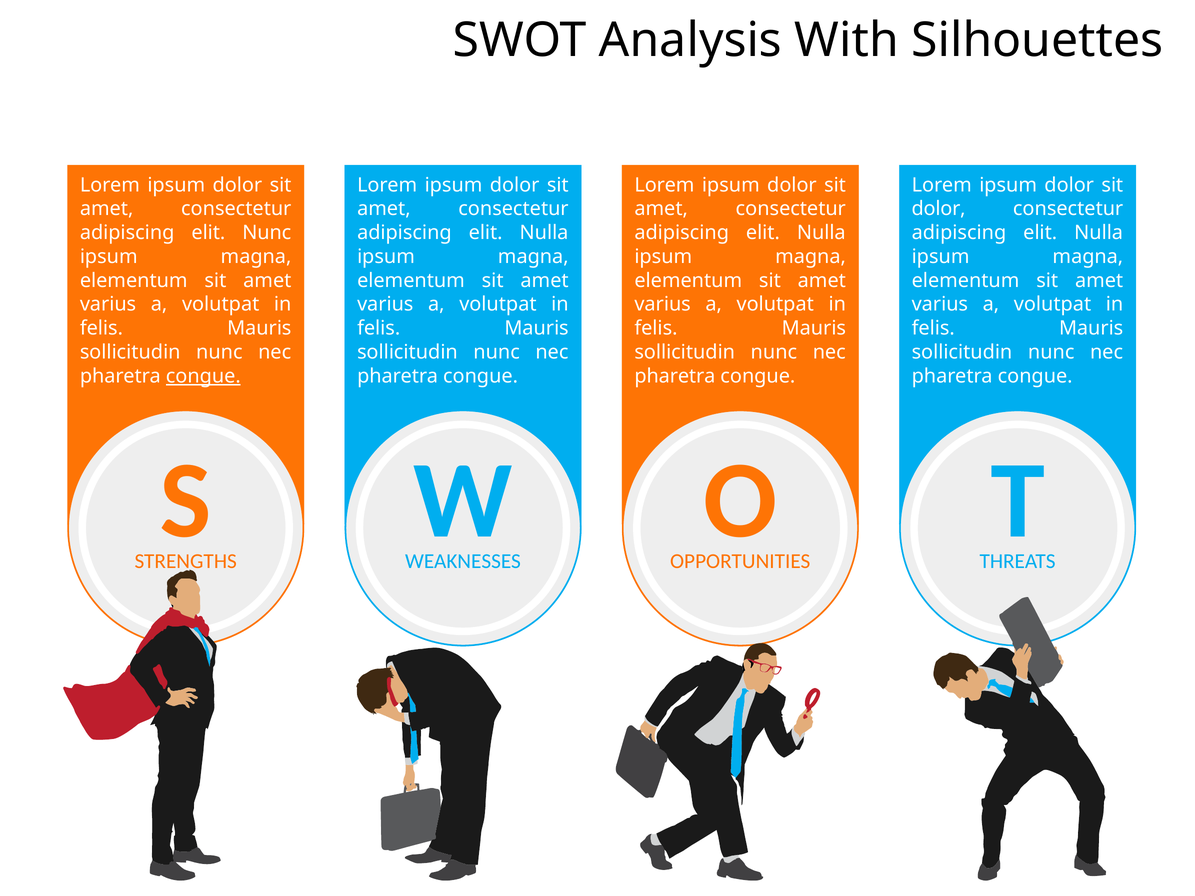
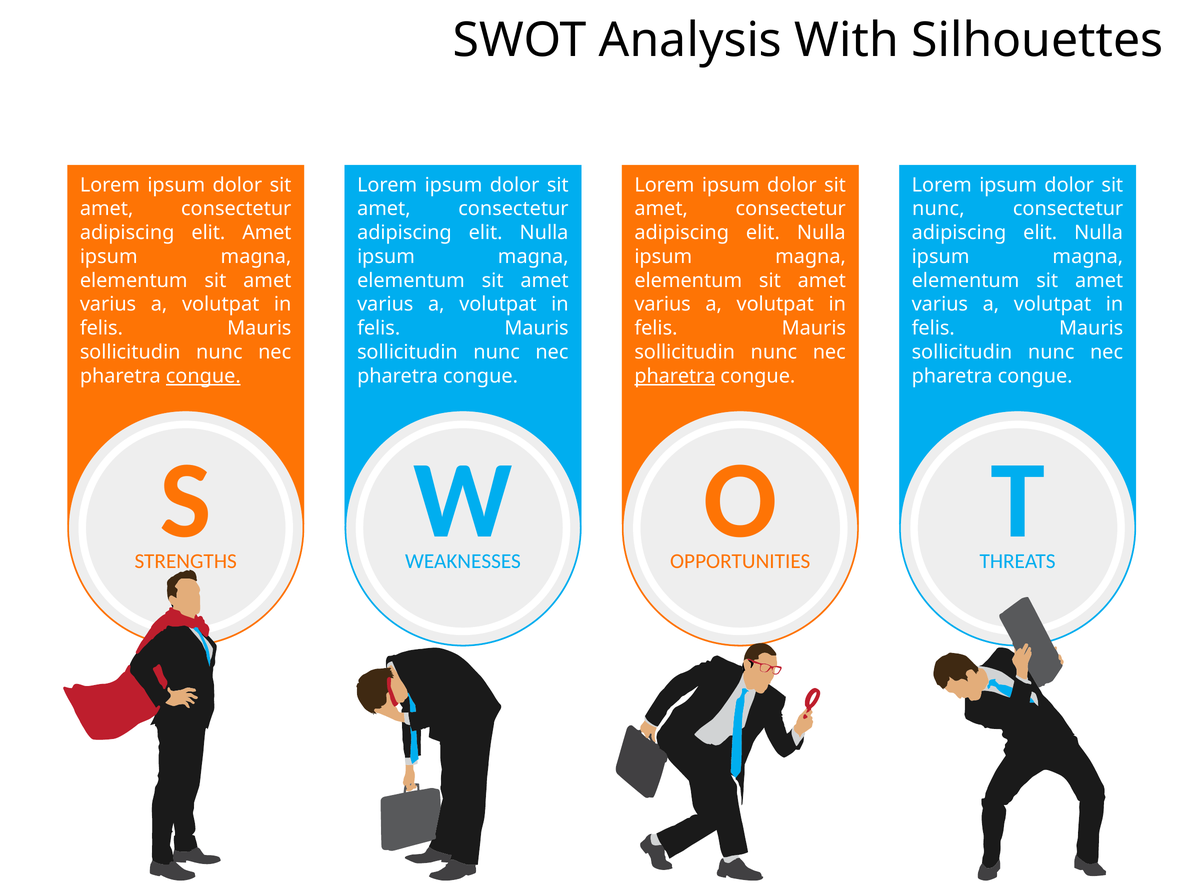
dolor: dolor -> nunc (938, 209)
elit Nunc: Nunc -> Amet (267, 233)
pharetra underline: none -> present (675, 376)
